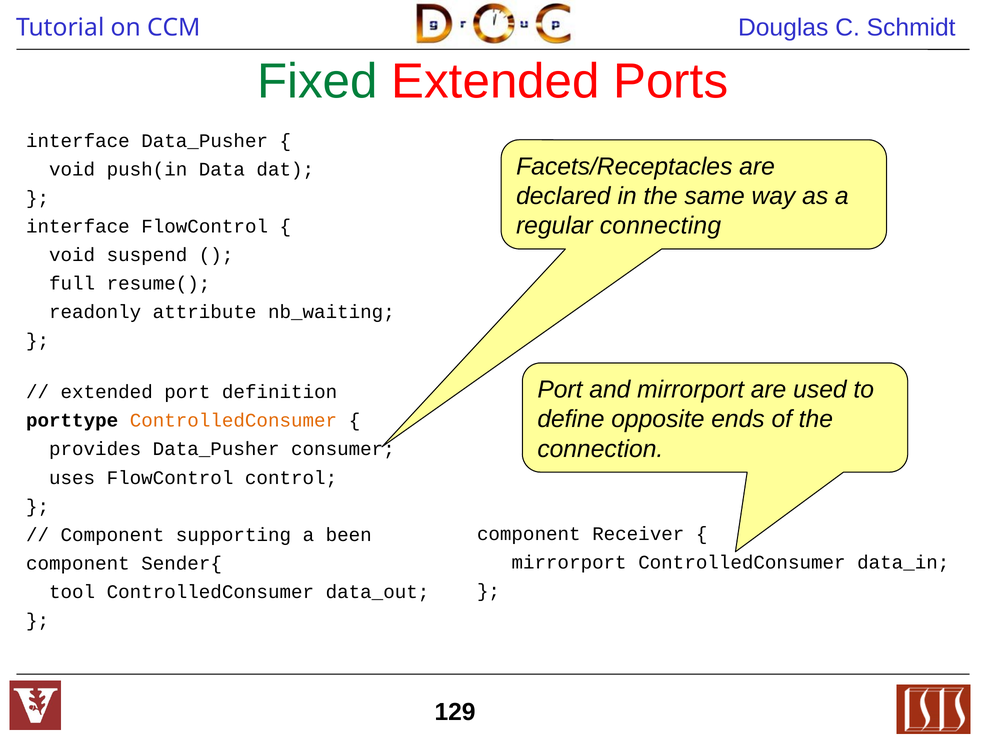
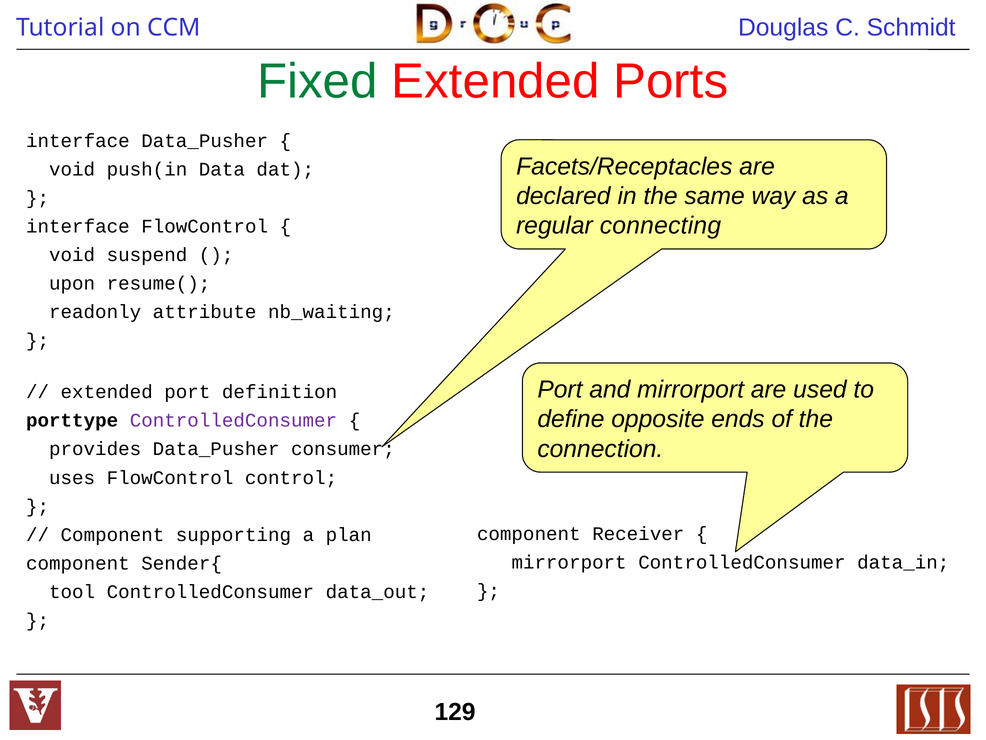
full: full -> upon (72, 283)
ControlledConsumer colour: orange -> purple (233, 420)
been: been -> plan (349, 534)
